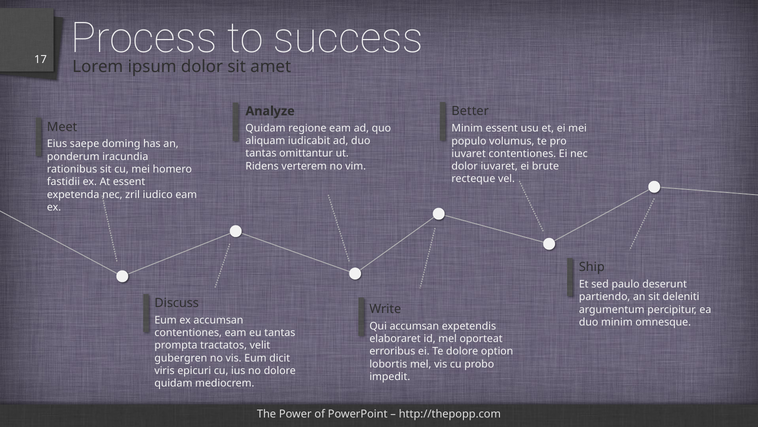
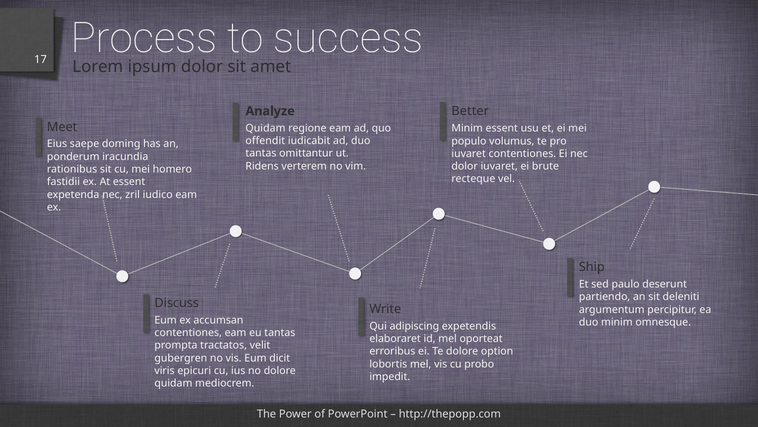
aliquam: aliquam -> offendit (265, 141)
Qui accumsan: accumsan -> adipiscing (414, 326)
